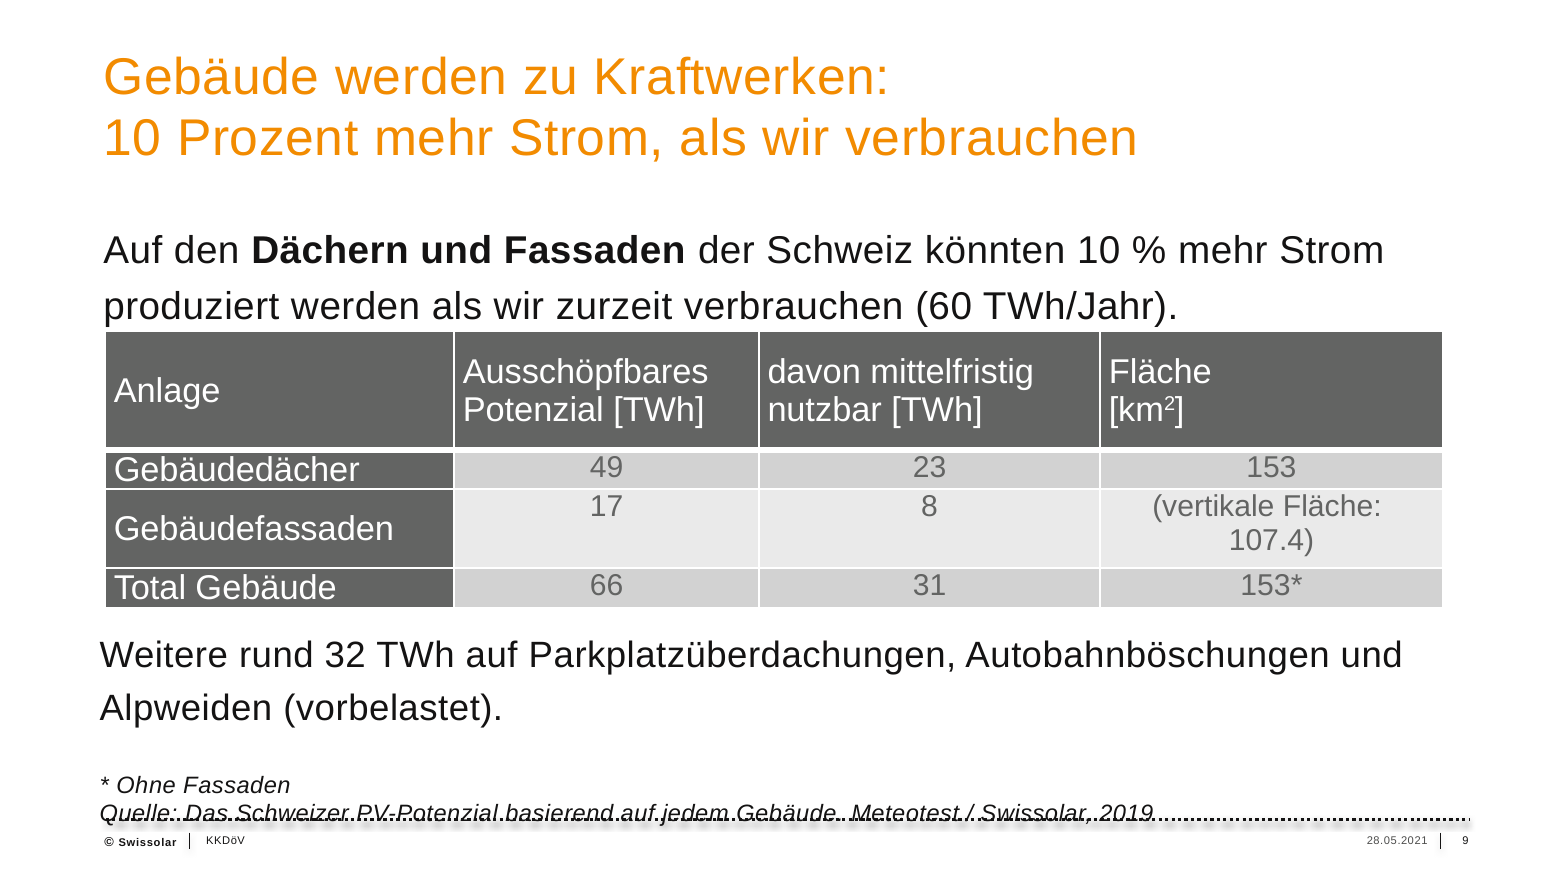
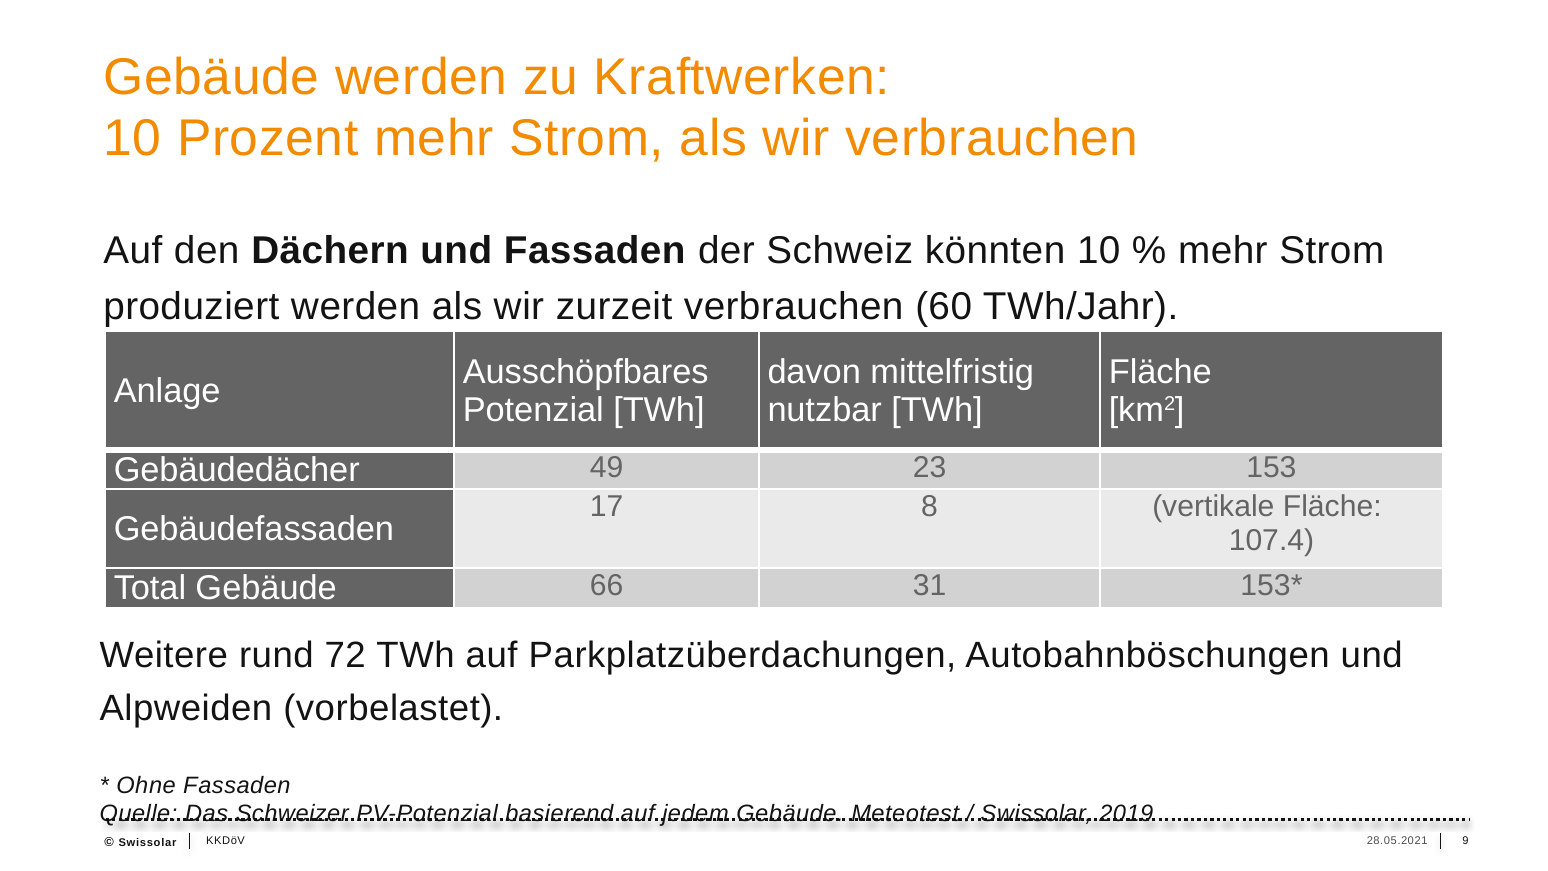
32: 32 -> 72 (345, 655)
